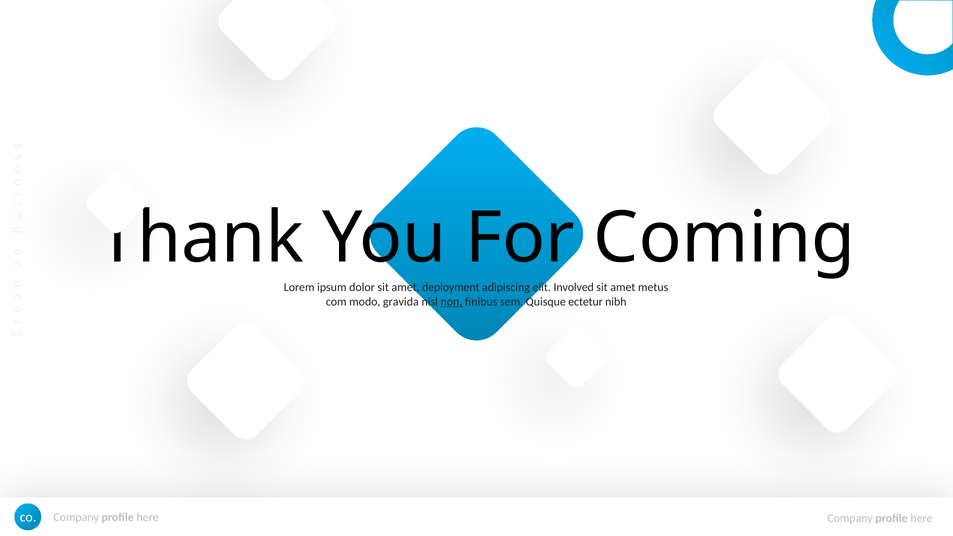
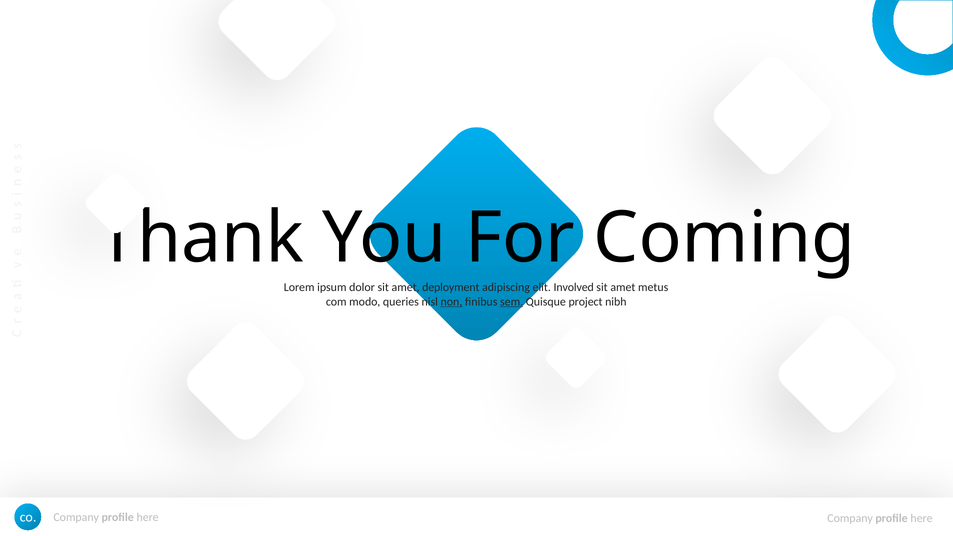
gravida: gravida -> queries (401, 302)
sem underline: none -> present (512, 302)
ectetur: ectetur -> project (586, 302)
